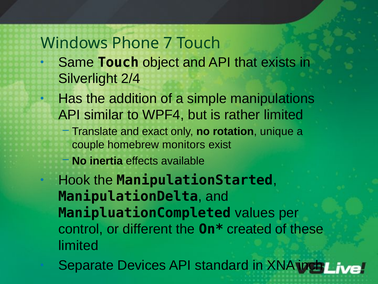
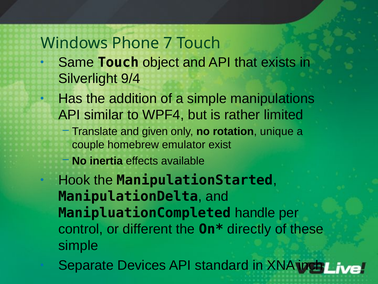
2/4: 2/4 -> 9/4 (131, 79)
exact: exact -> given (155, 131)
monitors: monitors -> emulator (184, 145)
values: values -> handle (255, 212)
created: created -> directly (249, 229)
limited: limited -> simple (78, 245)
